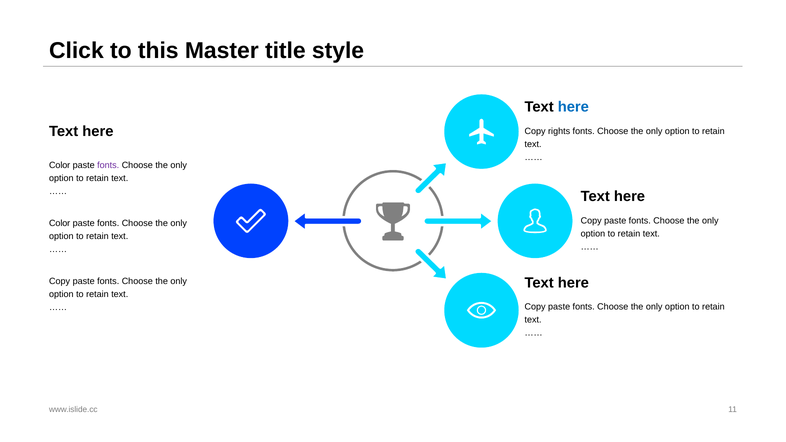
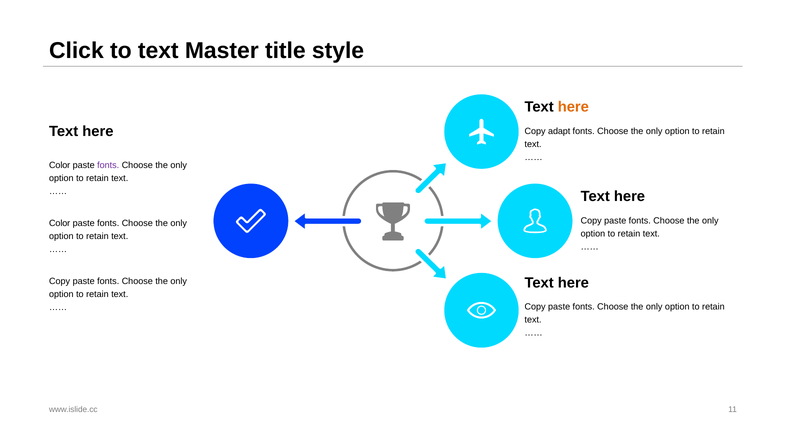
to this: this -> text (158, 51)
here colour: blue -> orange (573, 107)
rights: rights -> adapt (559, 131)
